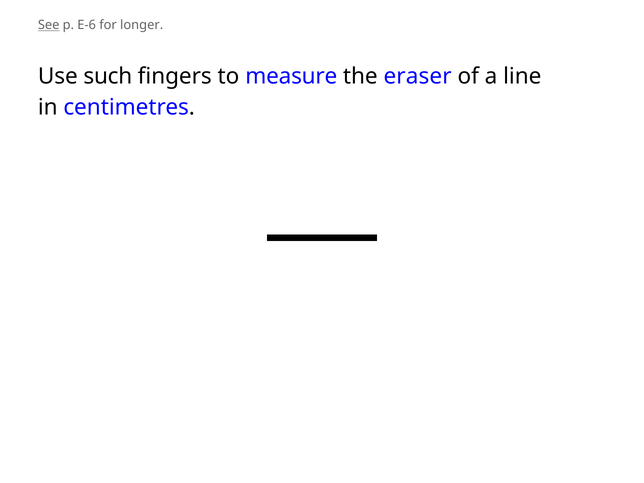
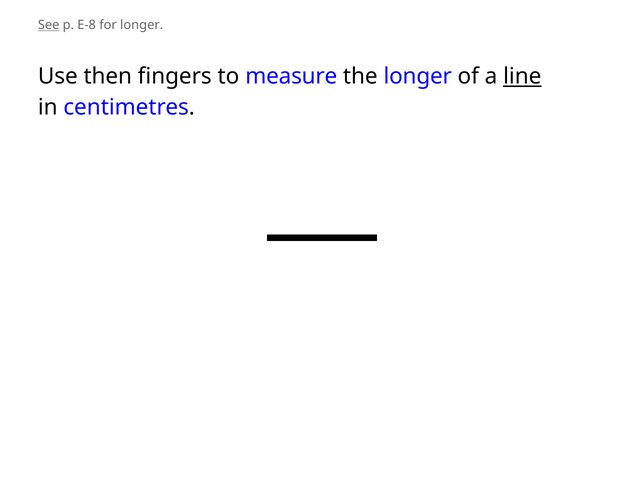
E-6: E-6 -> E-8 (87, 25)
such: such -> then (108, 76)
the eraser: eraser -> longer (418, 76)
line underline: none -> present (522, 76)
